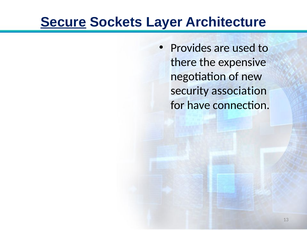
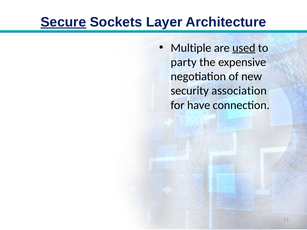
Provides: Provides -> Multiple (191, 48)
used underline: none -> present (244, 48)
there: there -> party (184, 62)
